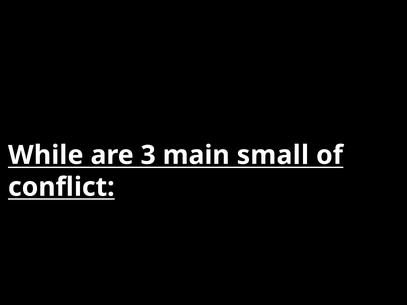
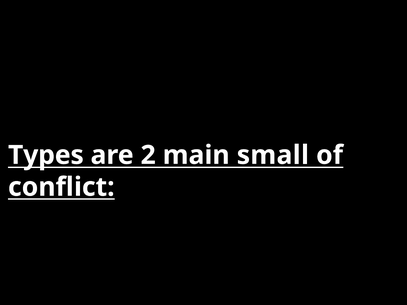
While: While -> Types (46, 155)
3: 3 -> 2 (148, 155)
